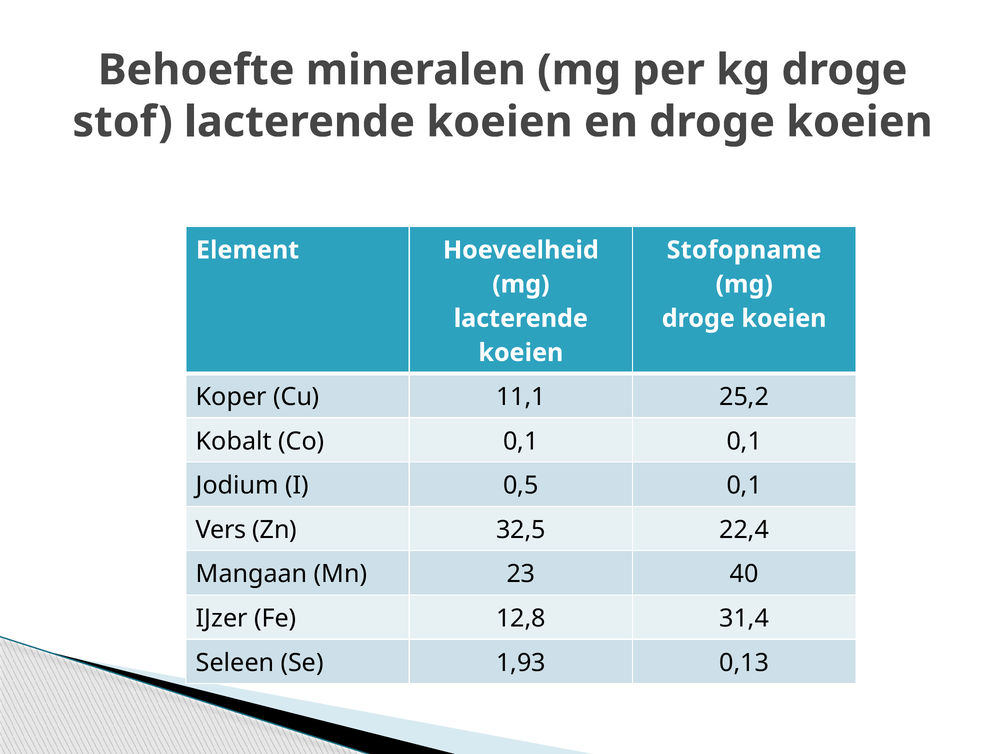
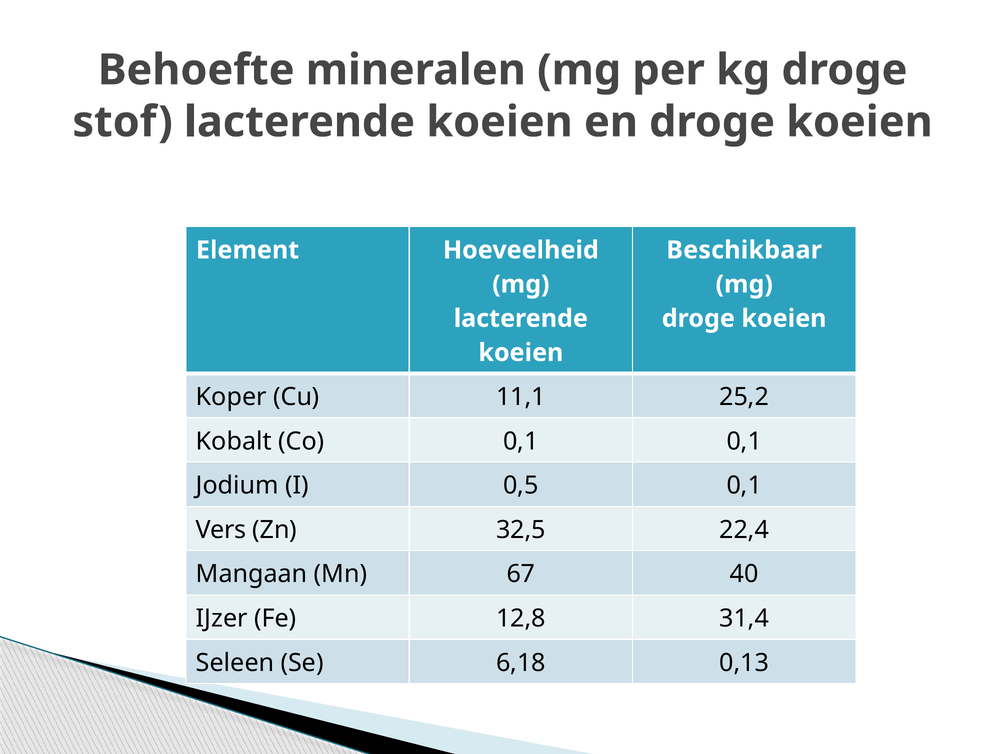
Stofopname: Stofopname -> Beschikbaar (744, 250)
23: 23 -> 67 (521, 574)
1,93: 1,93 -> 6,18 (521, 663)
